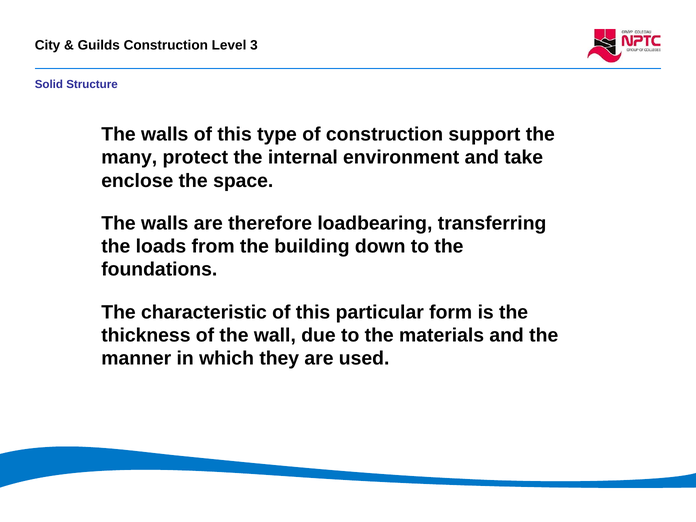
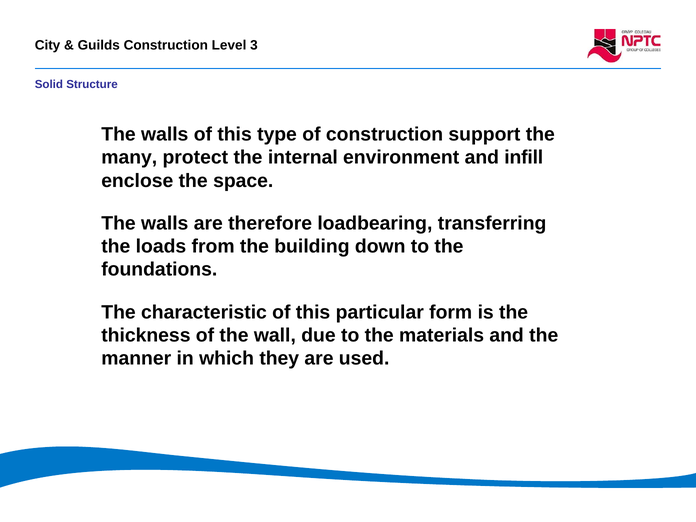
take: take -> infill (524, 157)
